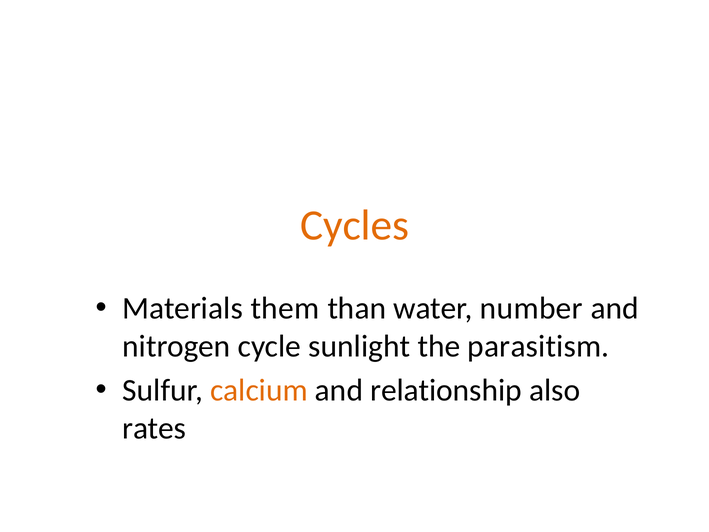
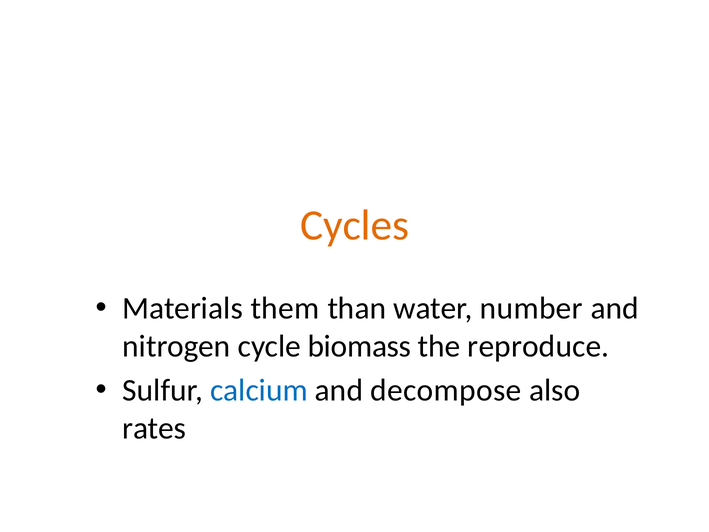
sunlight: sunlight -> biomass (359, 346)
parasitism: parasitism -> reproduce (538, 346)
calcium colour: orange -> blue (259, 390)
relationship: relationship -> decompose (446, 390)
